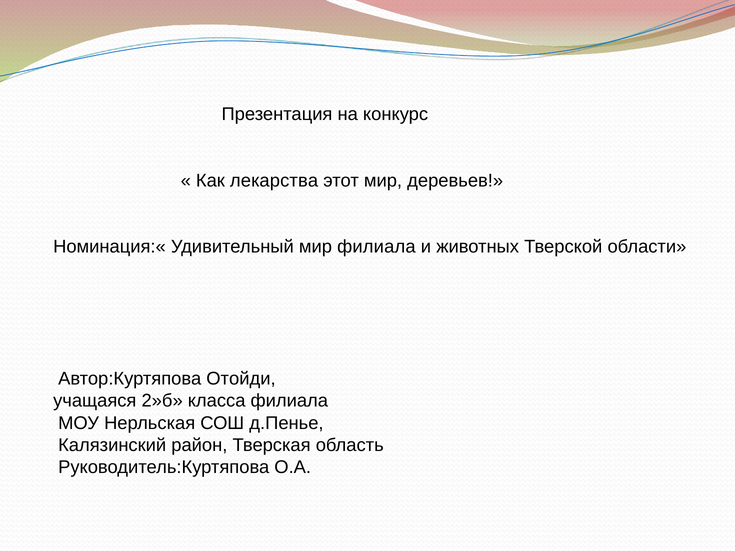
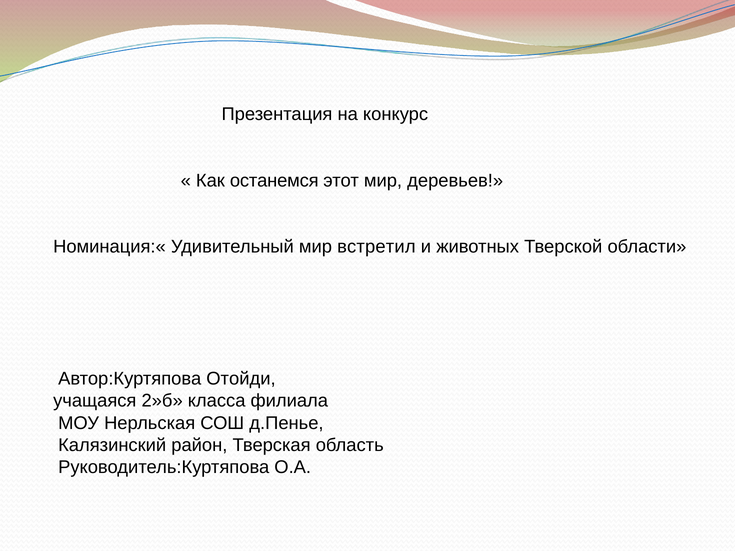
лекарства: лекарства -> останемся (274, 181)
мир филиала: филиала -> встретил (376, 247)
